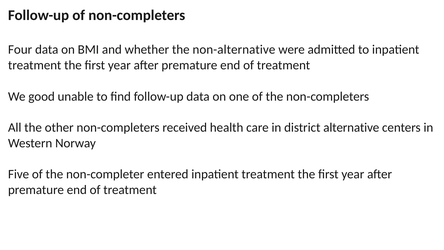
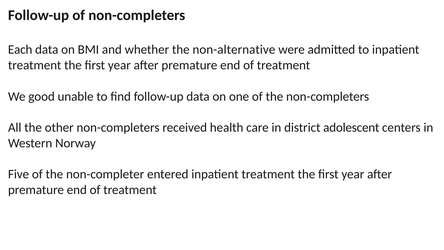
Four: Four -> Each (20, 50)
alternative: alternative -> adolescent (351, 127)
